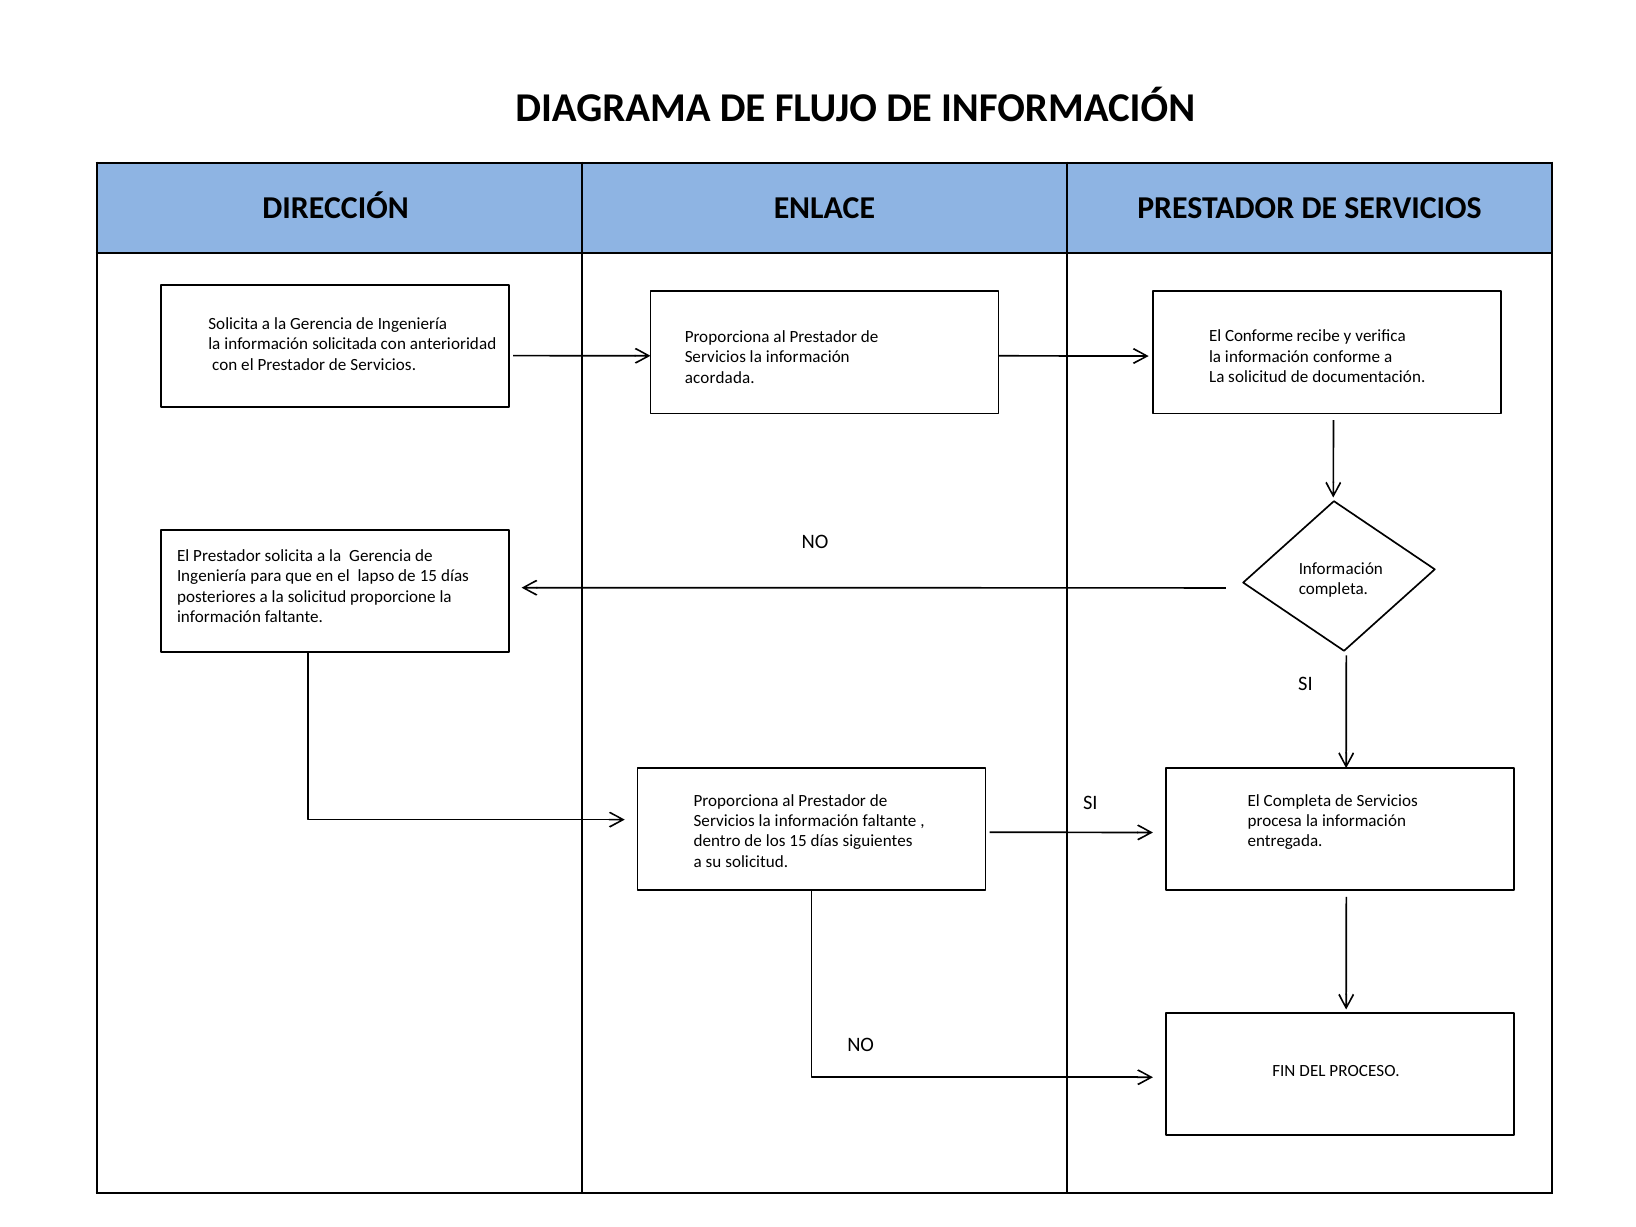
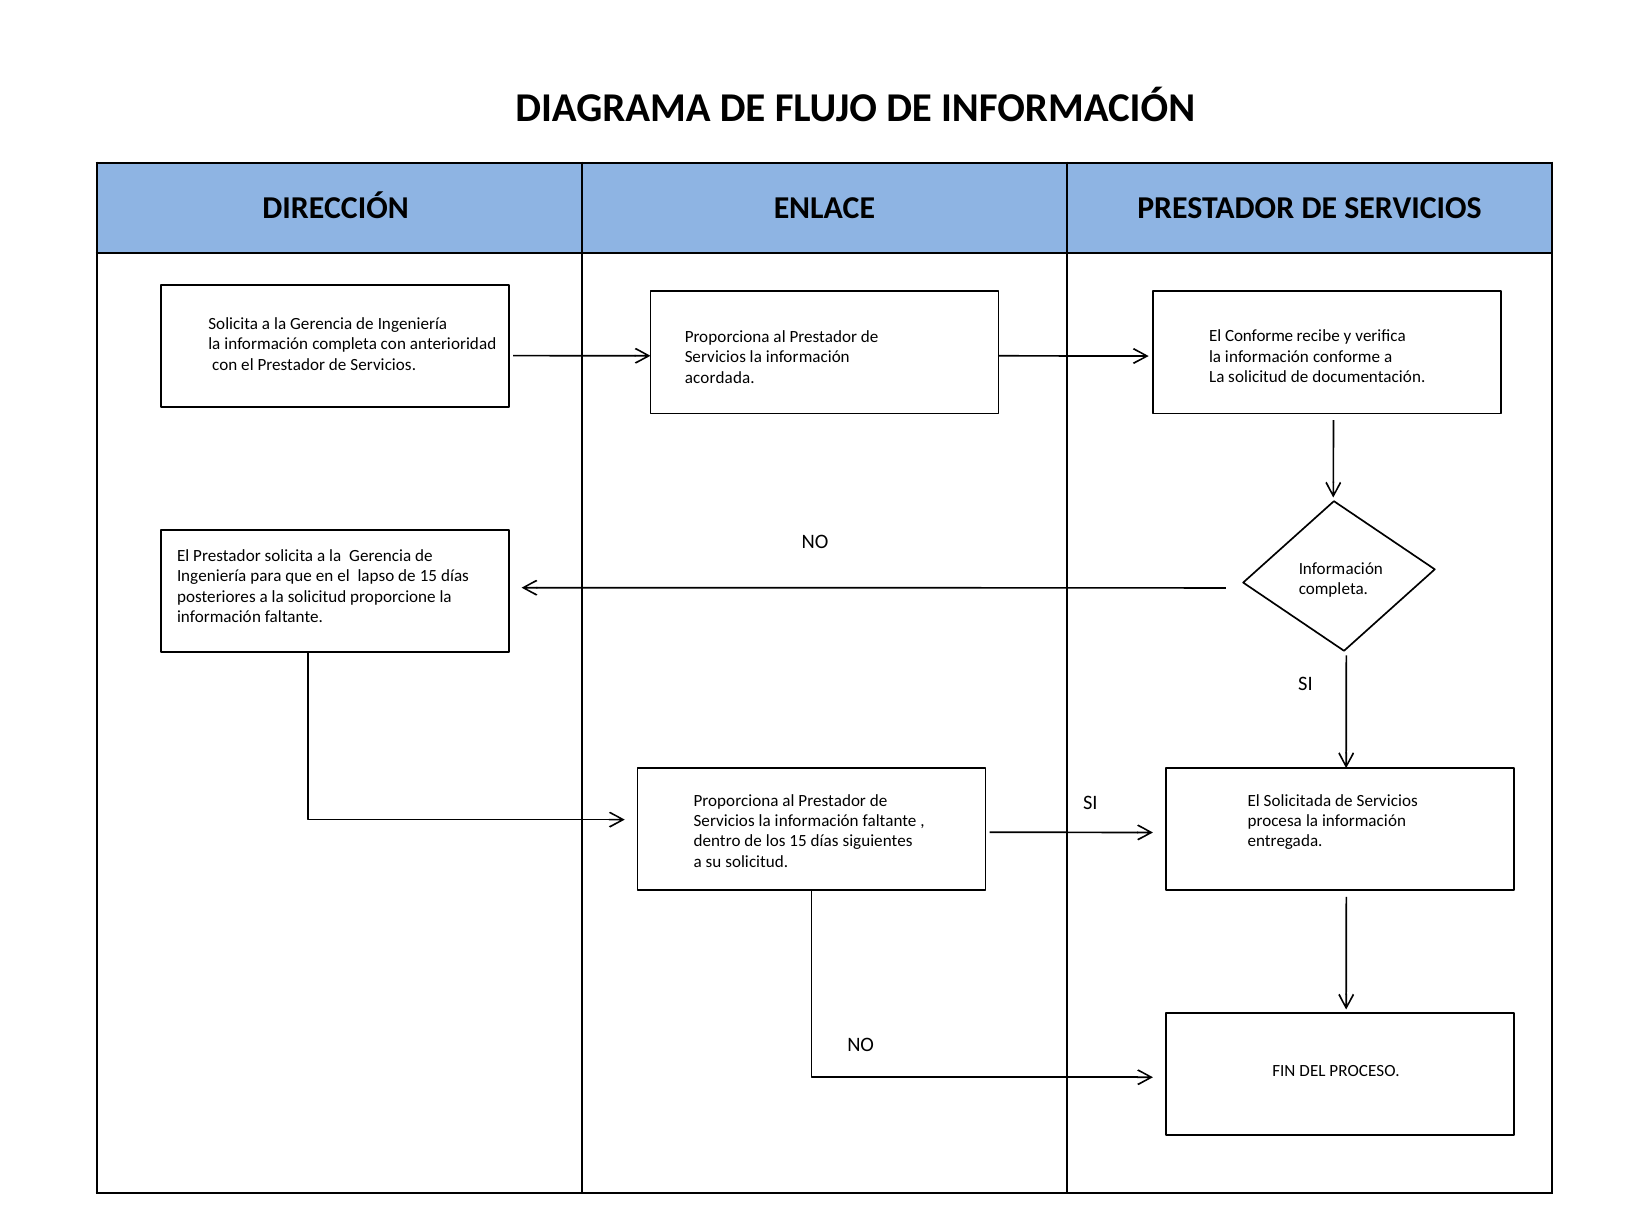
la información solicitada: solicitada -> completa (345, 344)
El Completa: Completa -> Solicitada (1297, 800)
